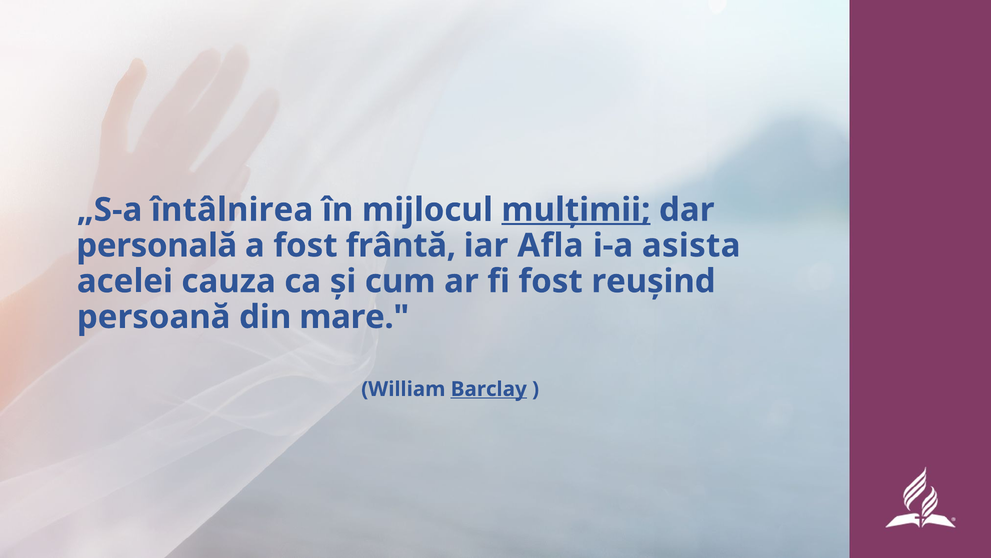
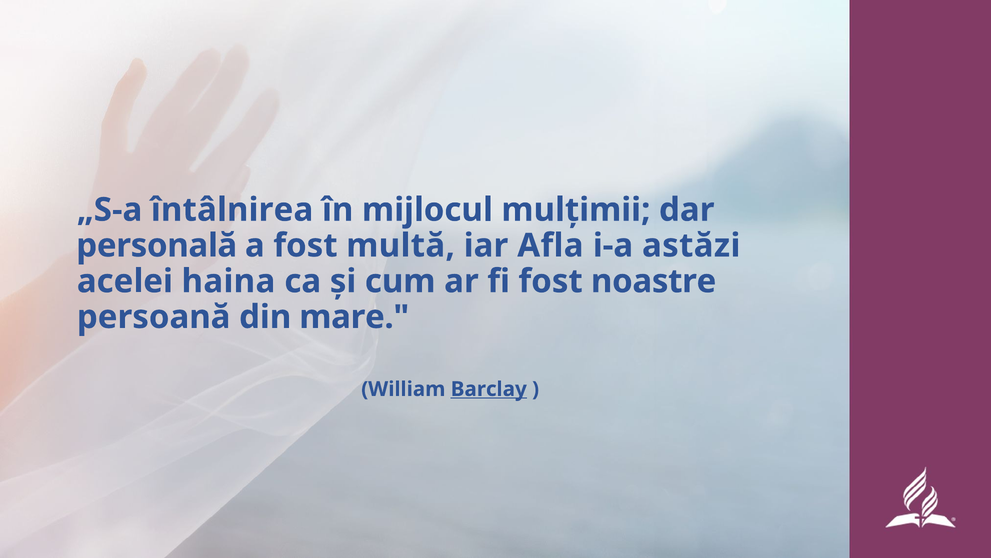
mulțimii underline: present -> none (576, 210)
frântă: frântă -> multă (401, 245)
asista: asista -> astăzi (691, 245)
cauza: cauza -> haina (228, 281)
reușind: reușind -> noastre (654, 281)
